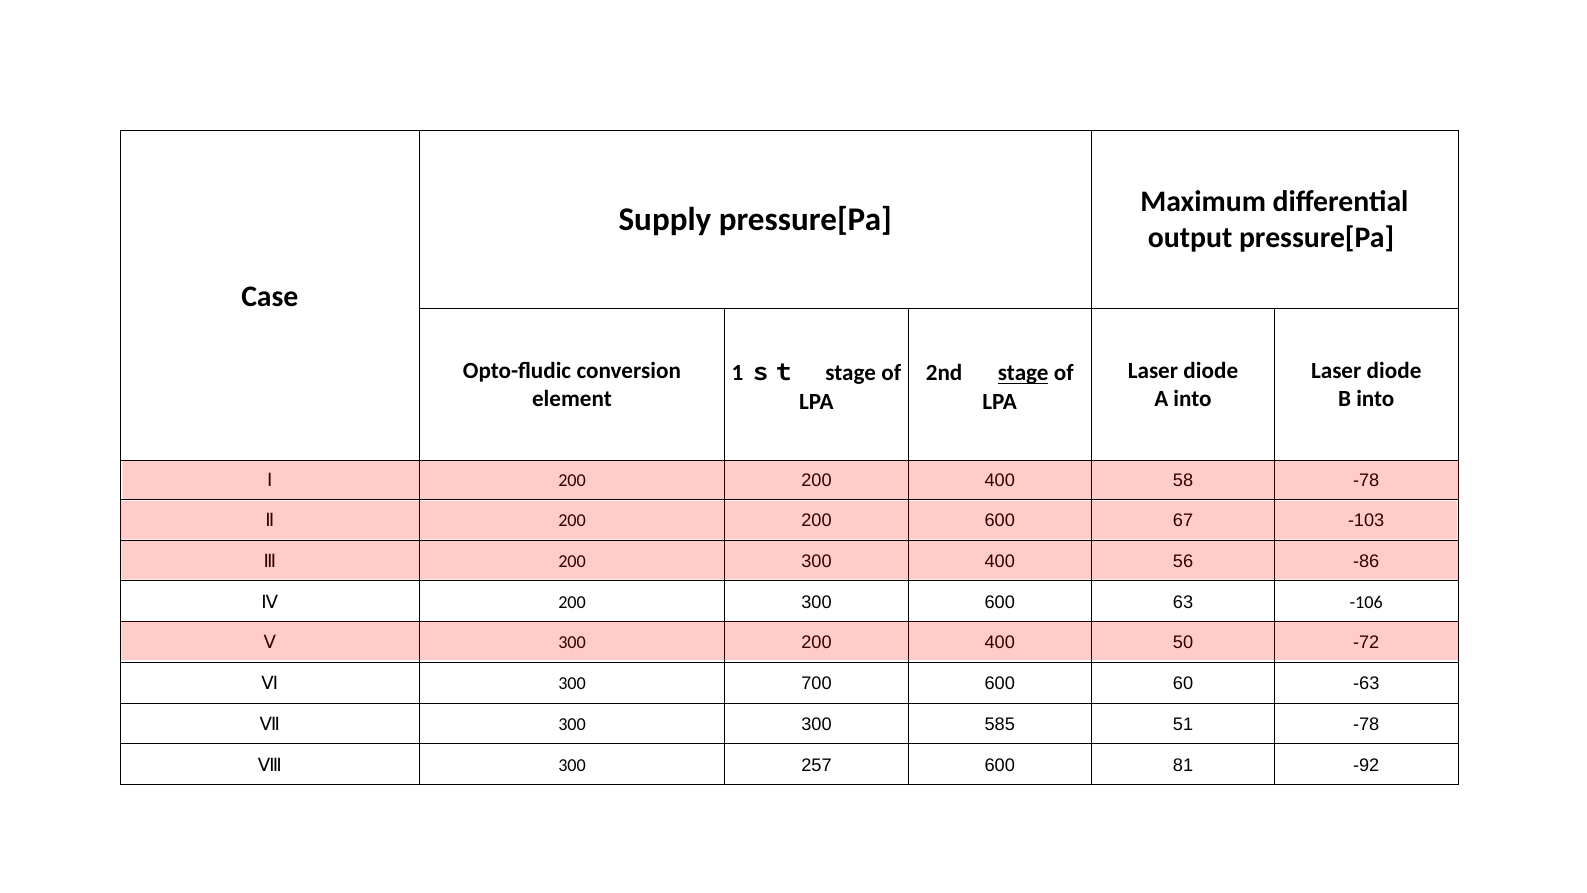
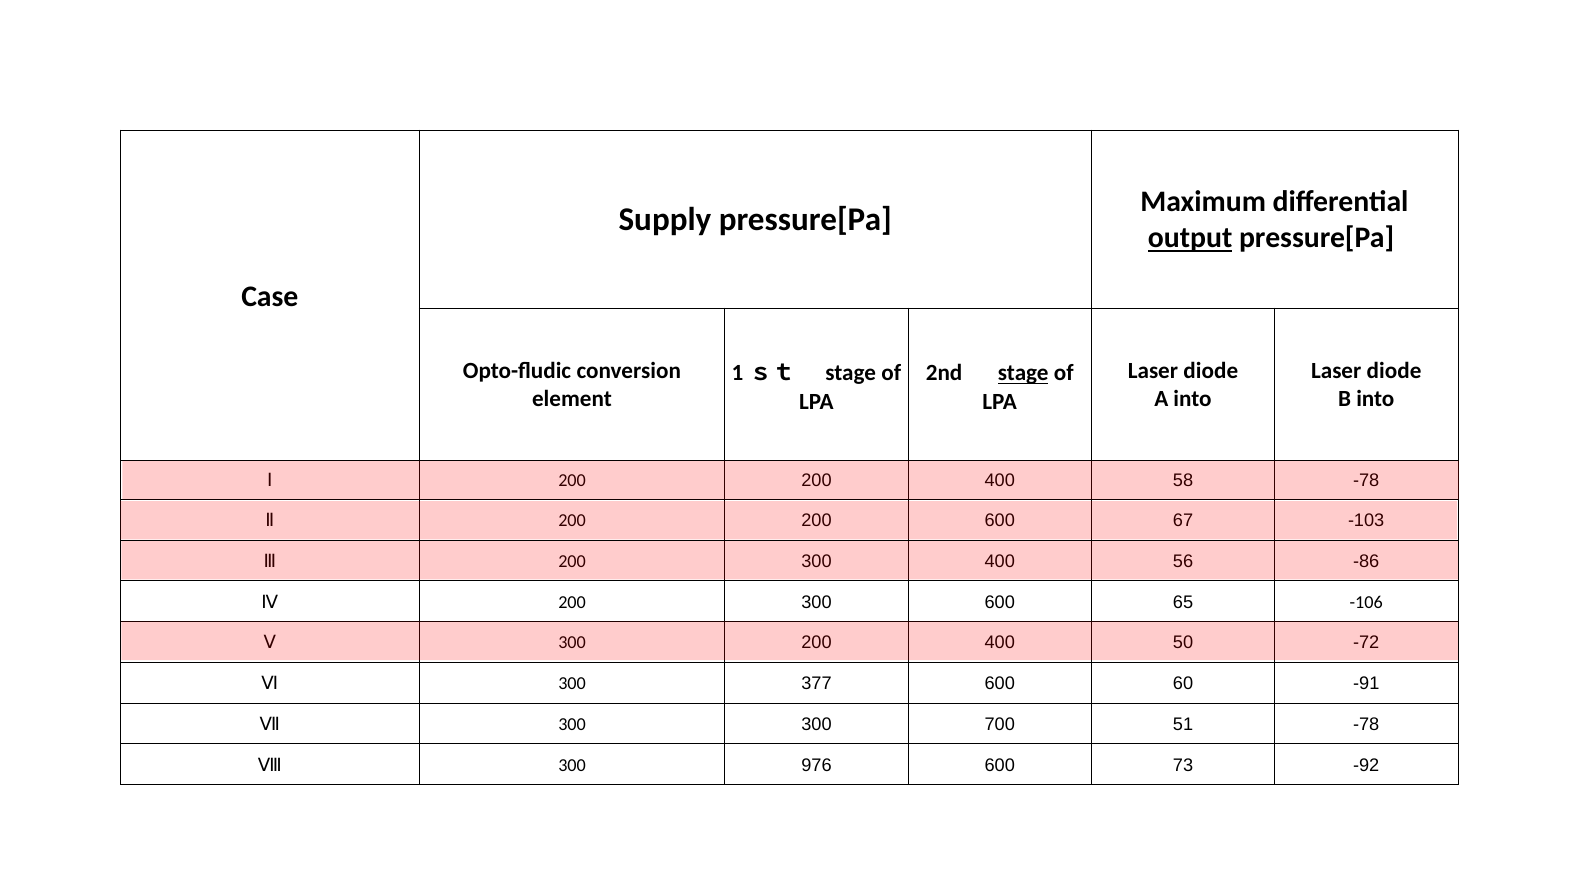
output underline: none -> present (1190, 238)
63: 63 -> 65 (1183, 602)
700: 700 -> 377 (816, 683)
-63: -63 -> -91 (1366, 683)
585: 585 -> 700 (1000, 724)
257: 257 -> 976 (816, 765)
81: 81 -> 73 (1183, 765)
